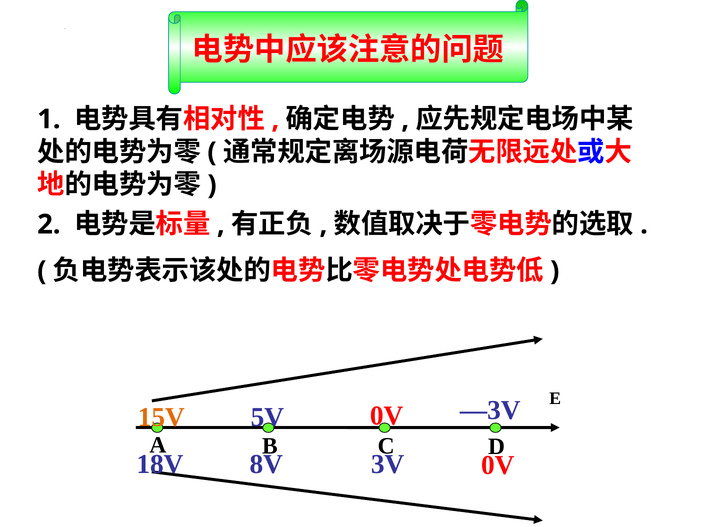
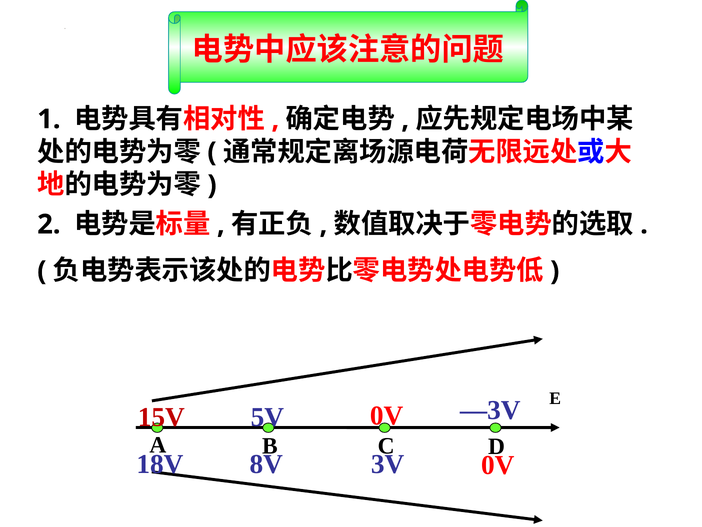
15V colour: orange -> red (161, 417)
